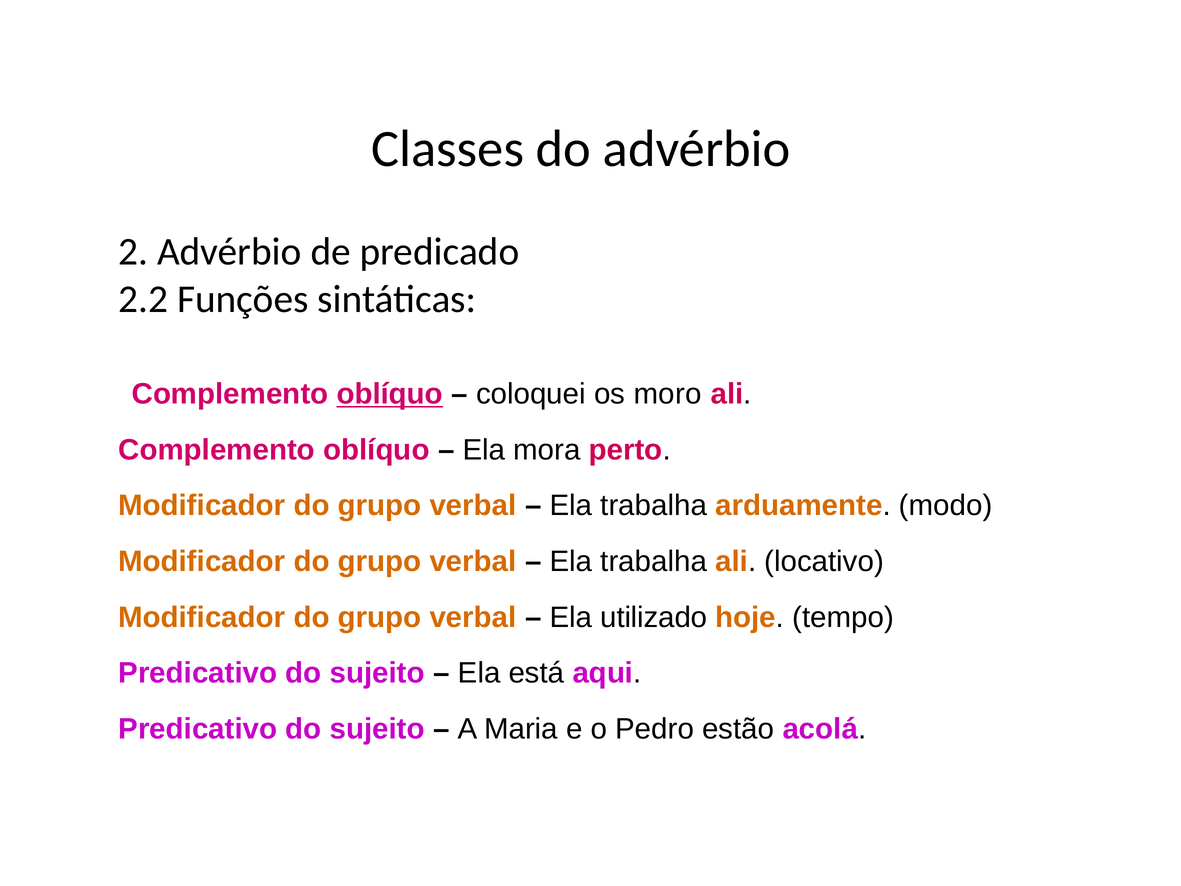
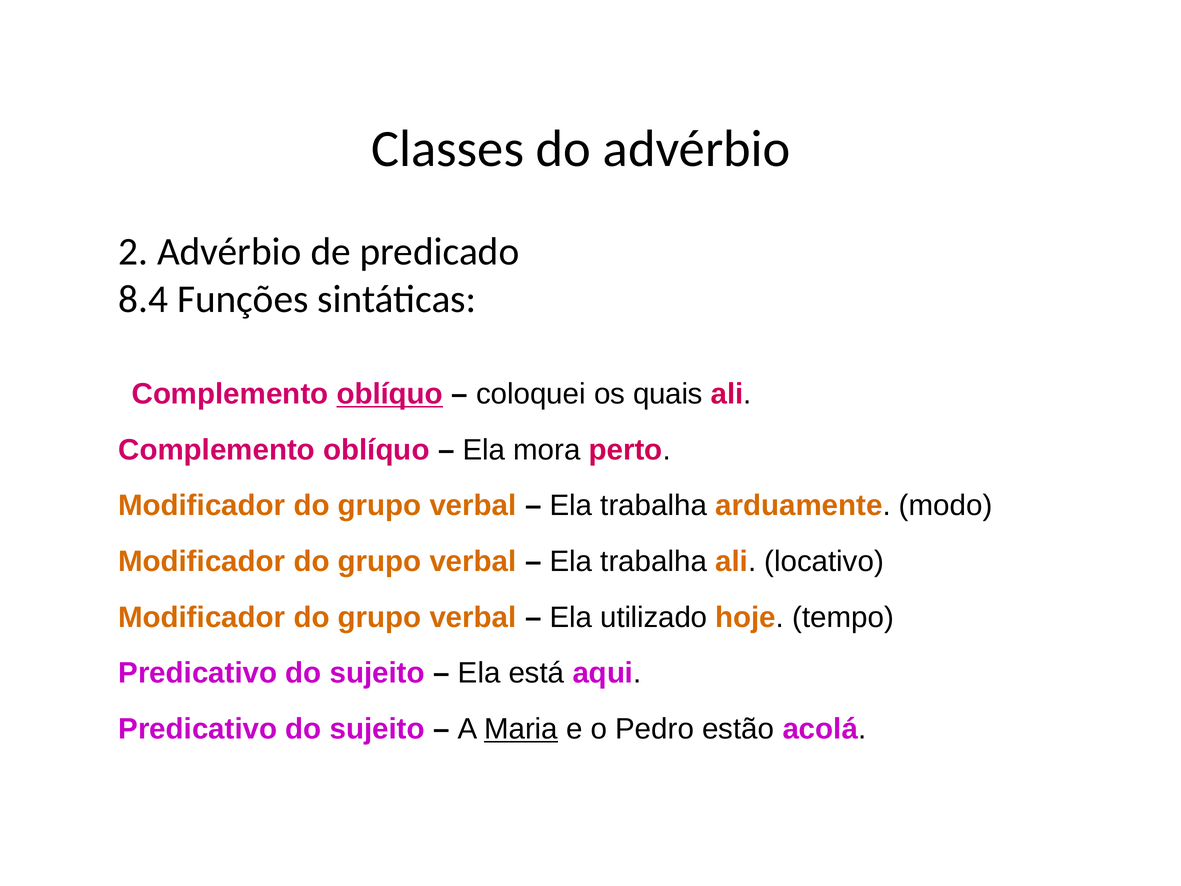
2.2: 2.2 -> 8.4 (143, 299)
moro: moro -> quais (668, 394)
Maria underline: none -> present (521, 729)
